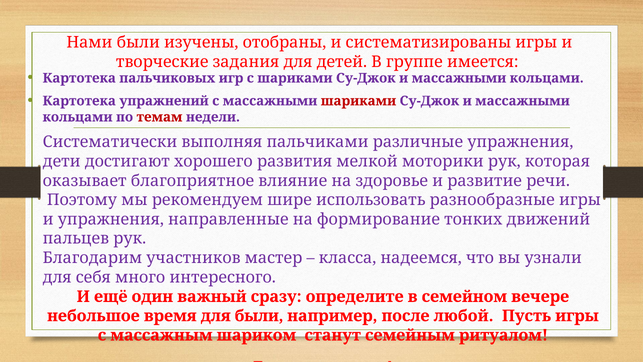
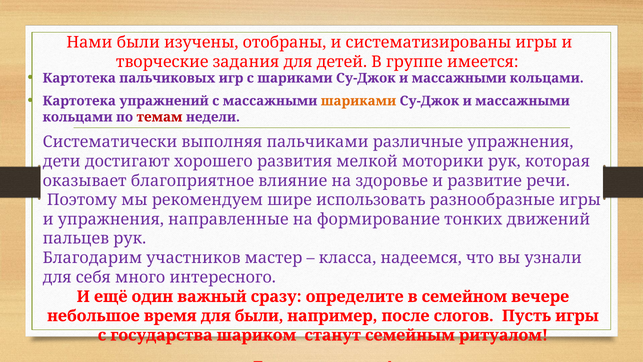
шариками colour: red -> orange (358, 101)
любой: любой -> слогов (464, 316)
массажным: массажным -> государства (161, 335)
